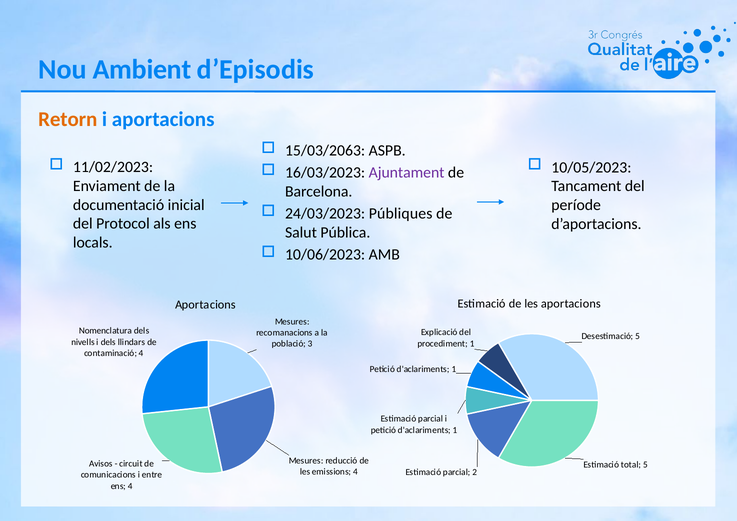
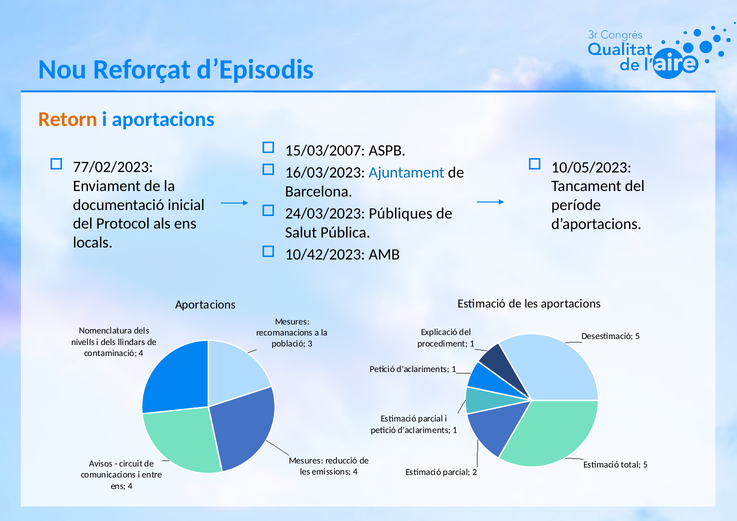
Ambient: Ambient -> Reforçat (142, 70)
15/03/2063: 15/03/2063 -> 15/03/2007 (325, 150)
11/02/2023: 11/02/2023 -> 77/02/2023 (113, 167)
Ajuntament colour: purple -> blue (407, 173)
10/06/2023: 10/06/2023 -> 10/42/2023 (325, 254)
